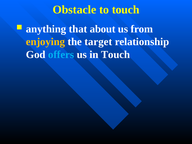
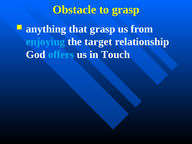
to touch: touch -> grasp (126, 10)
that about: about -> grasp (103, 29)
enjoying colour: yellow -> light blue (45, 42)
